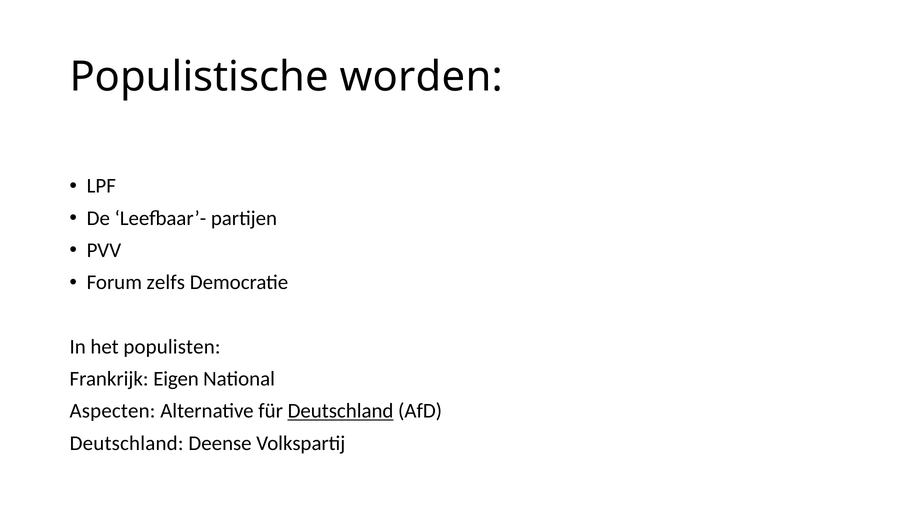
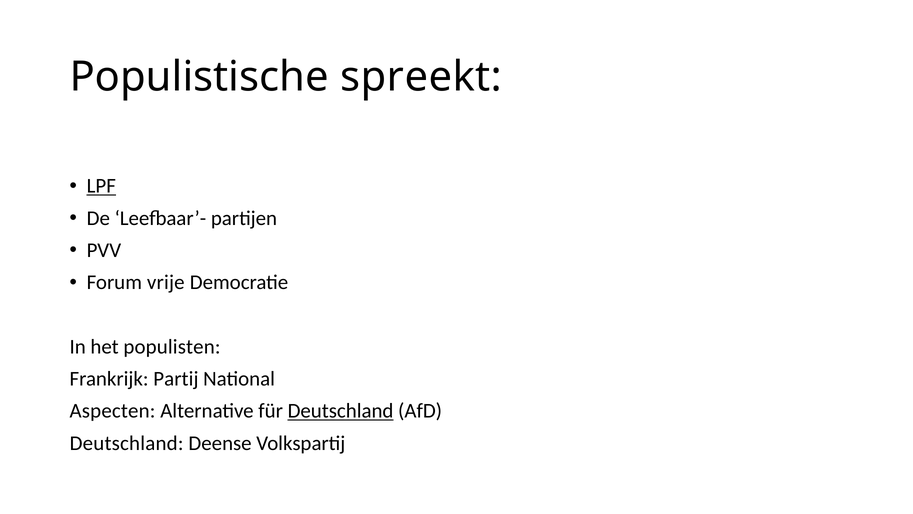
worden: worden -> spreekt (421, 77)
LPF underline: none -> present (101, 186)
zelfs: zelfs -> vrije (166, 282)
Eigen: Eigen -> Partij (176, 379)
